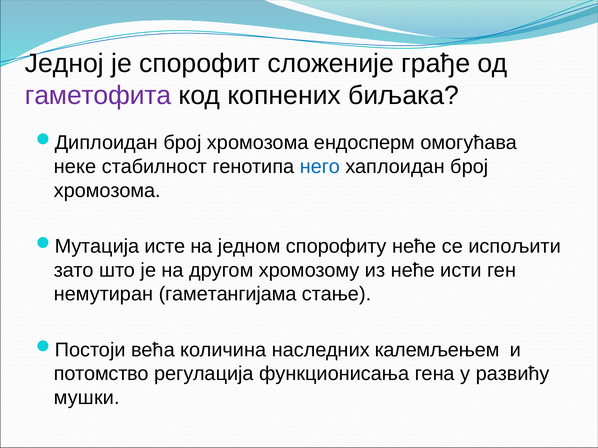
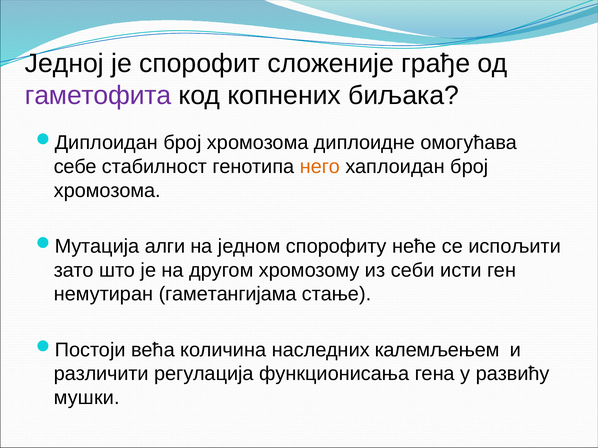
ендосперм: ендосперм -> диплоидне (364, 143)
неке: неке -> себе (75, 167)
него colour: blue -> orange (320, 167)
исте: исте -> алги (165, 247)
из неће: неће -> себи (413, 270)
потомство: потомство -> различити (101, 374)
